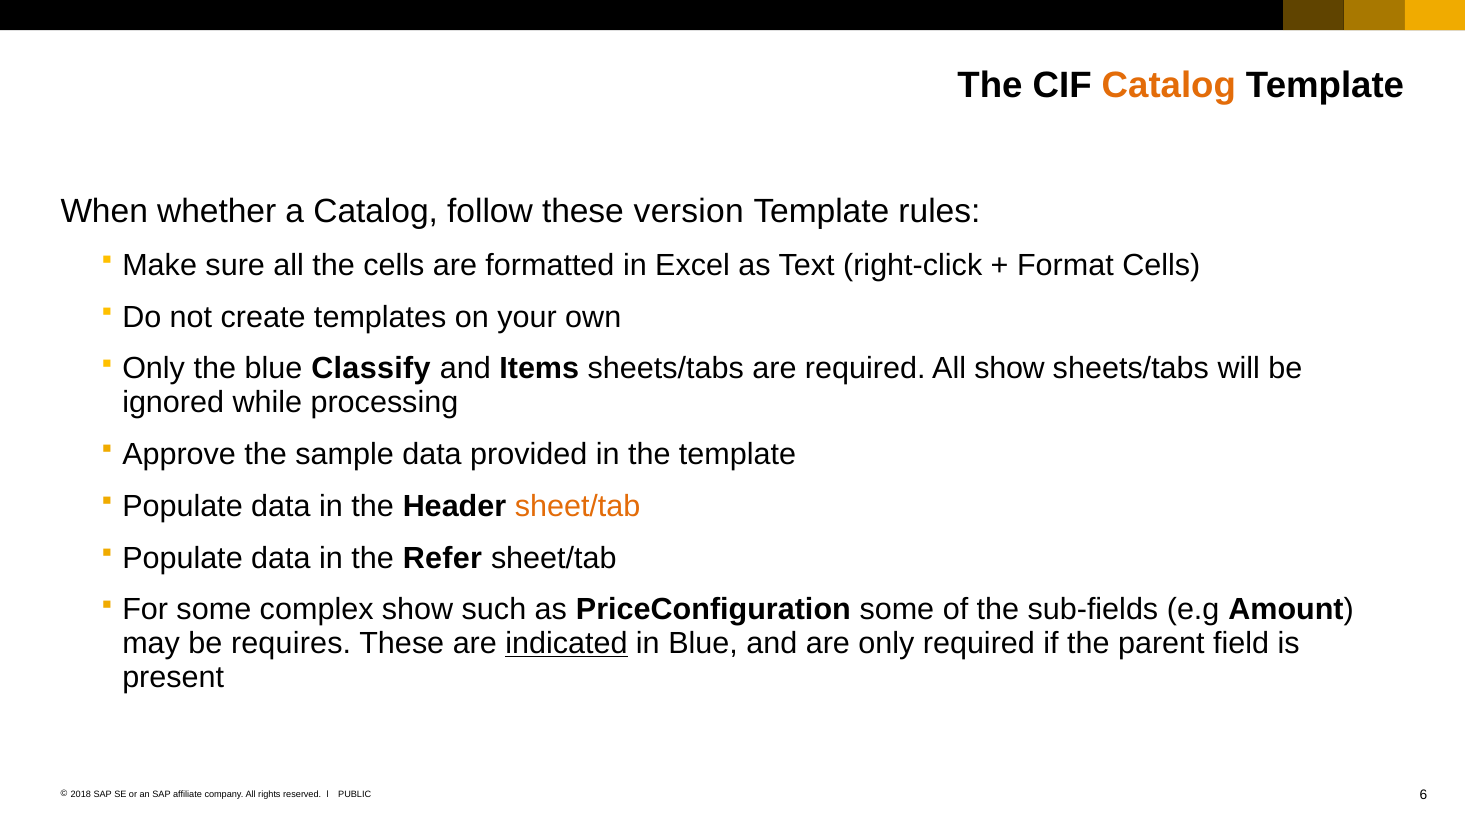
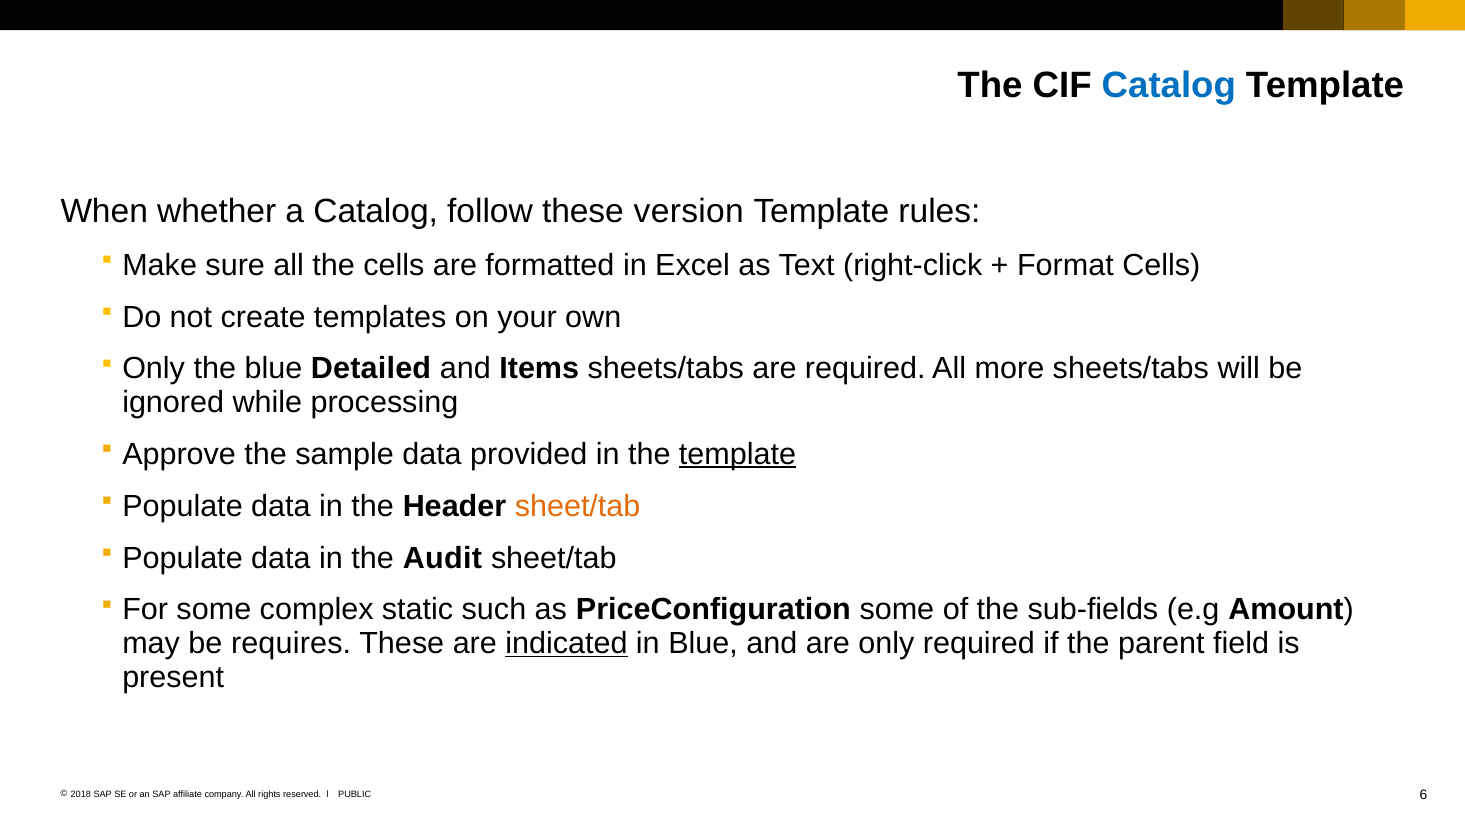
Catalog colour: orange -> blue (1169, 85)
Classify: Classify -> Detailed (371, 369)
All show: show -> more (1009, 369)
template underline: none -> present (738, 454)
Refer: Refer -> Audit (442, 558)
complex show: show -> static (418, 610)
